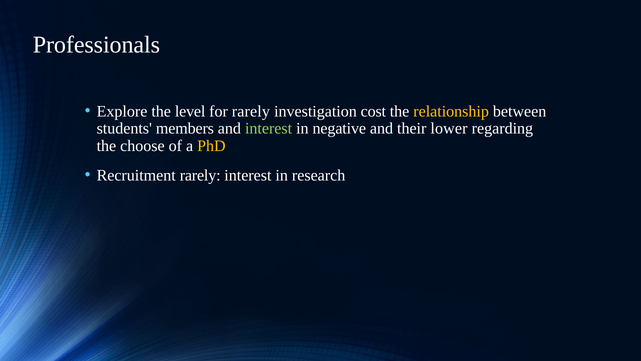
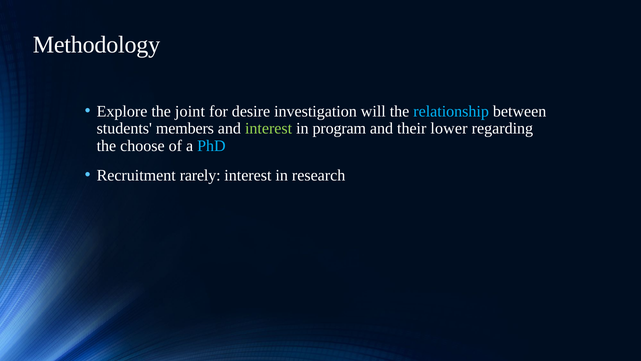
Professionals: Professionals -> Methodology (96, 45)
level: level -> joint (190, 111)
for rarely: rarely -> desire (251, 111)
cost: cost -> will (373, 111)
relationship colour: yellow -> light blue (451, 111)
negative: negative -> program (339, 128)
PhD colour: yellow -> light blue (211, 146)
